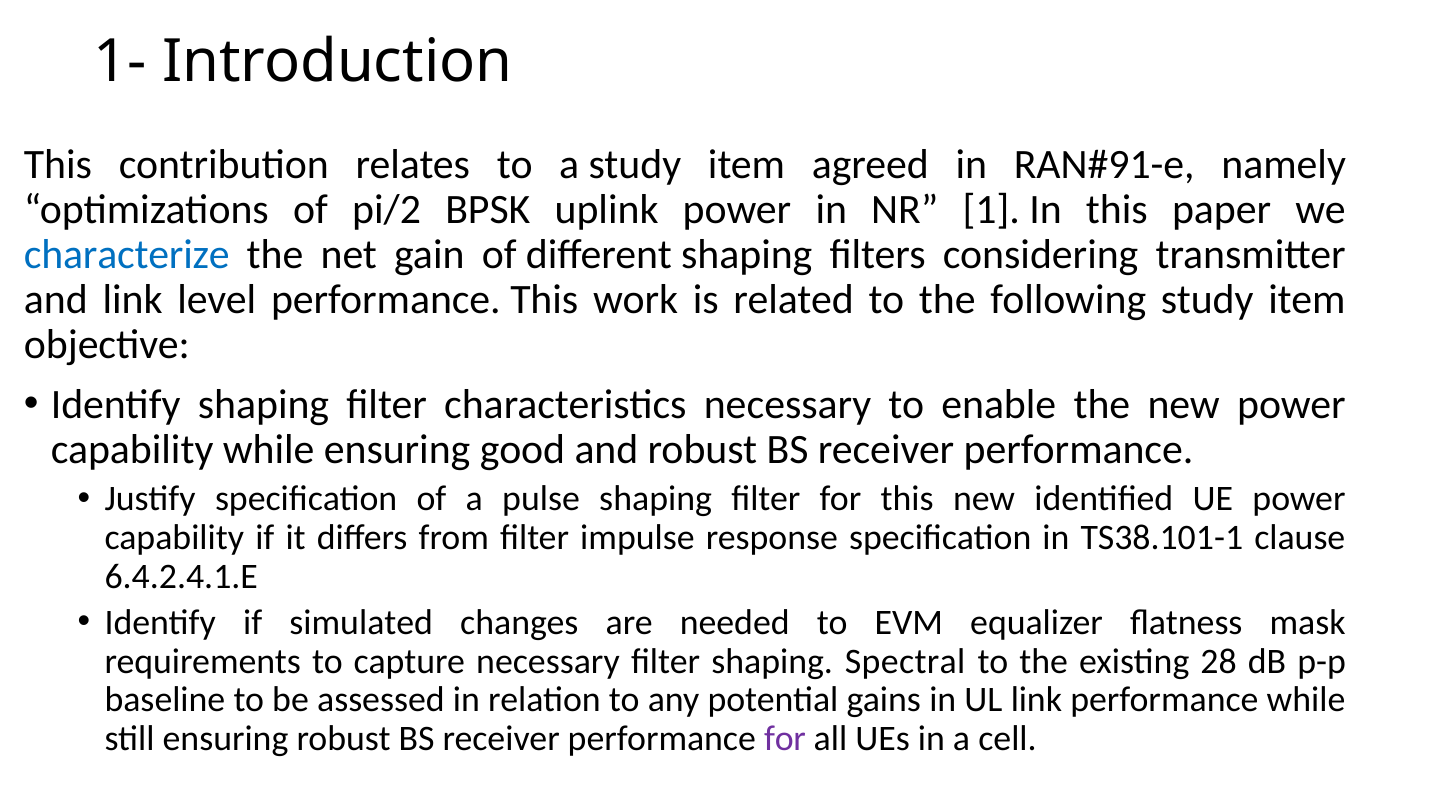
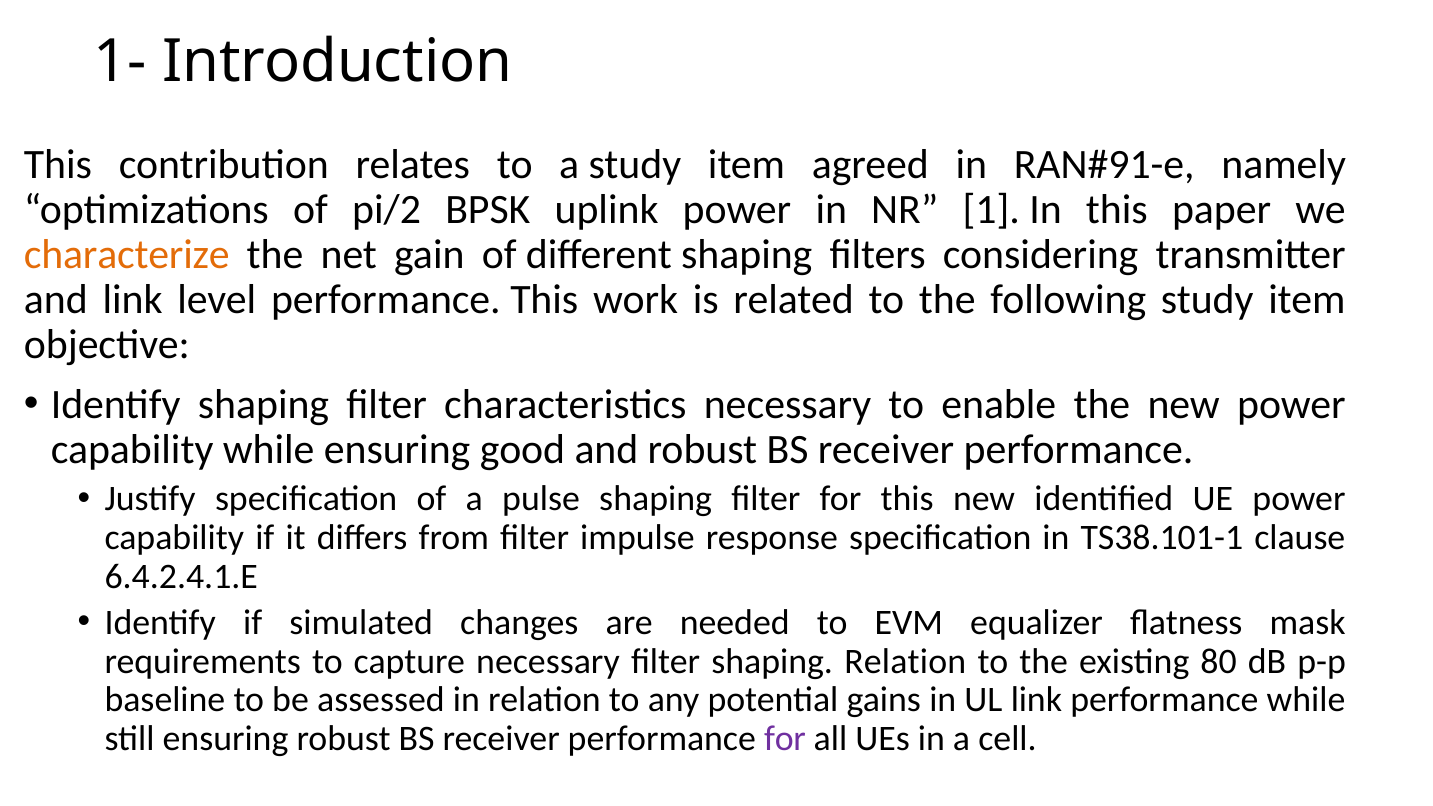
characterize colour: blue -> orange (127, 255)
shaping Spectral: Spectral -> Relation (905, 661)
28: 28 -> 80 (1219, 661)
